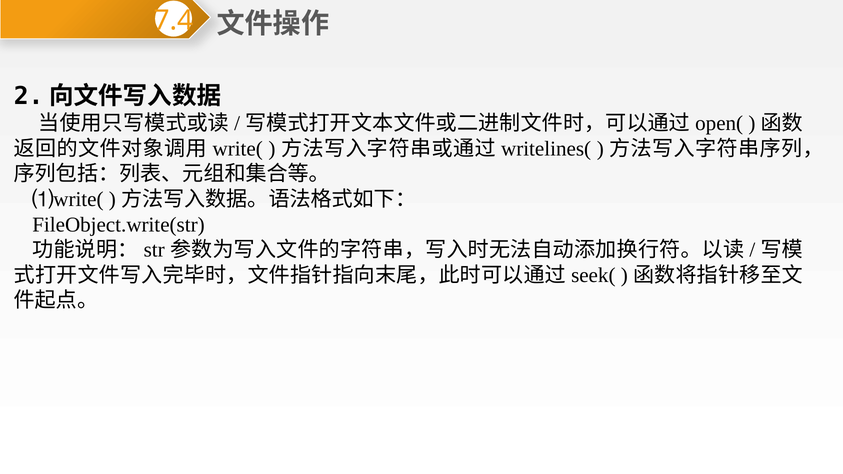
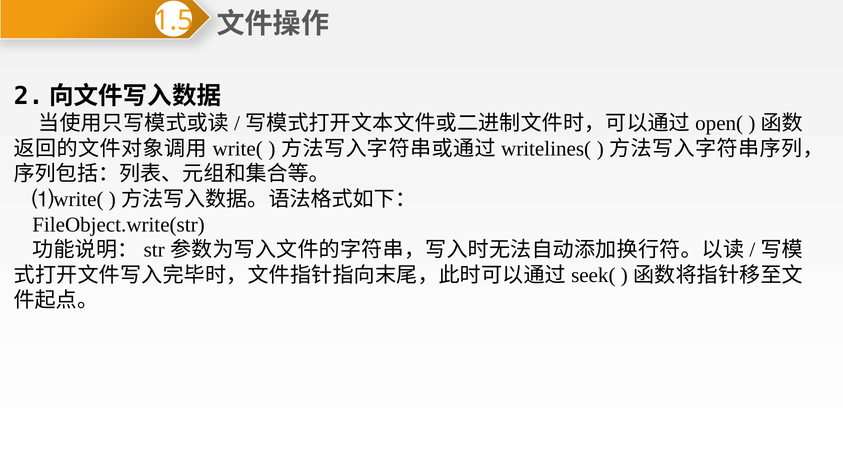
7.4: 7.4 -> 1.5 (173, 21)
